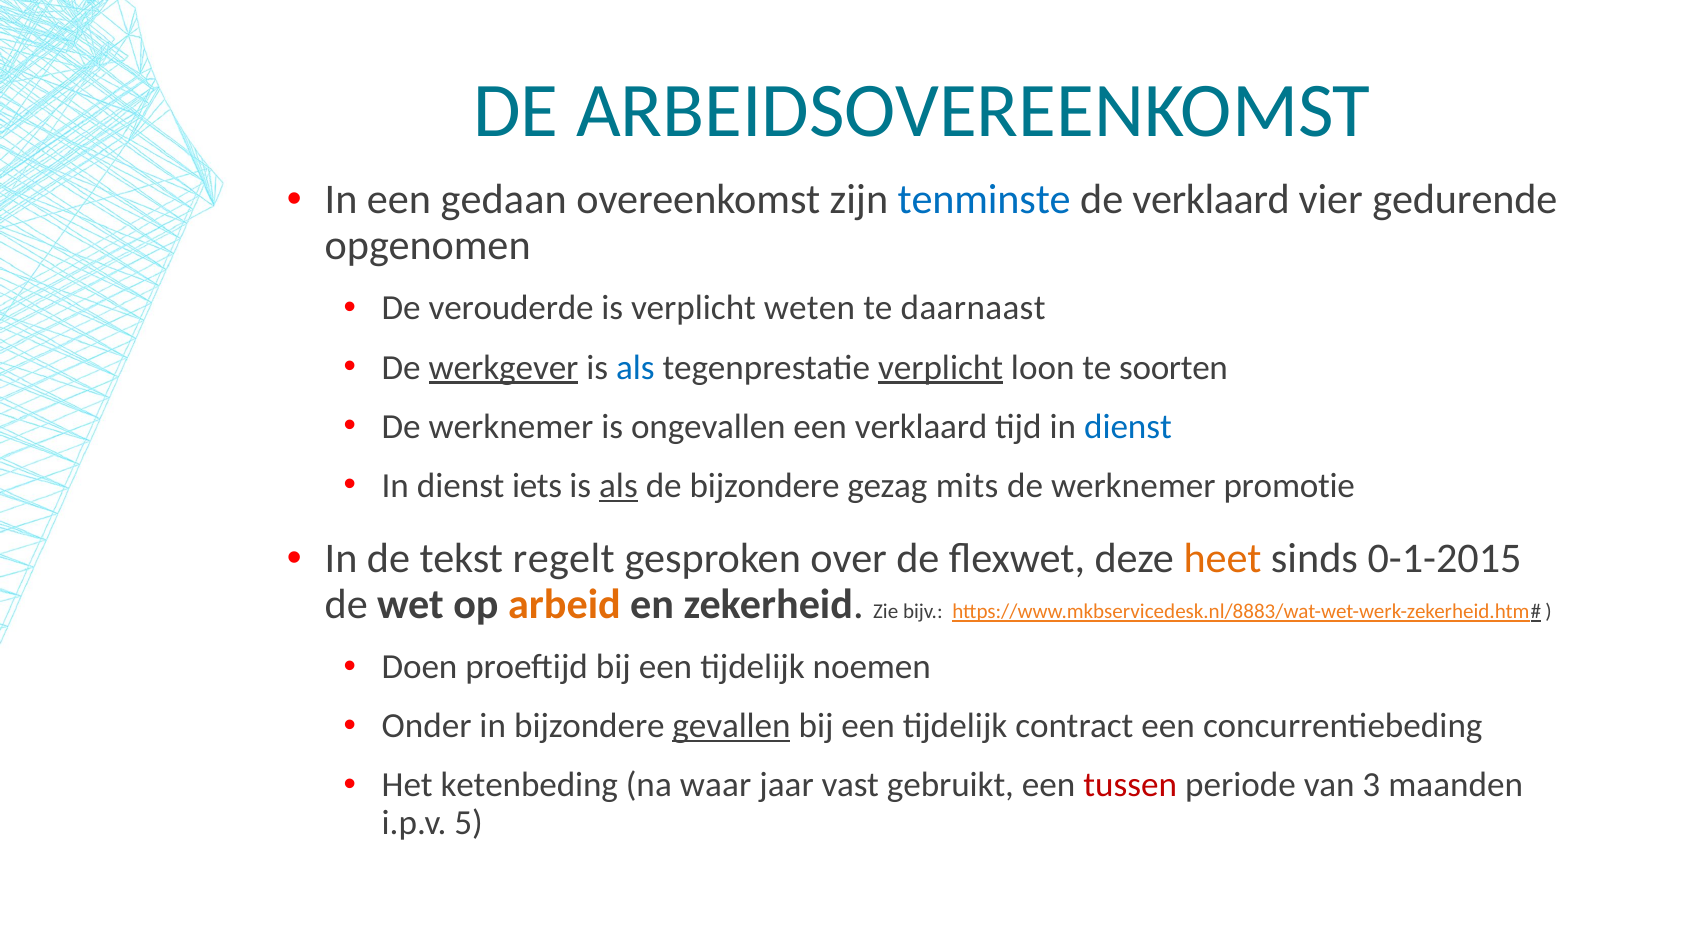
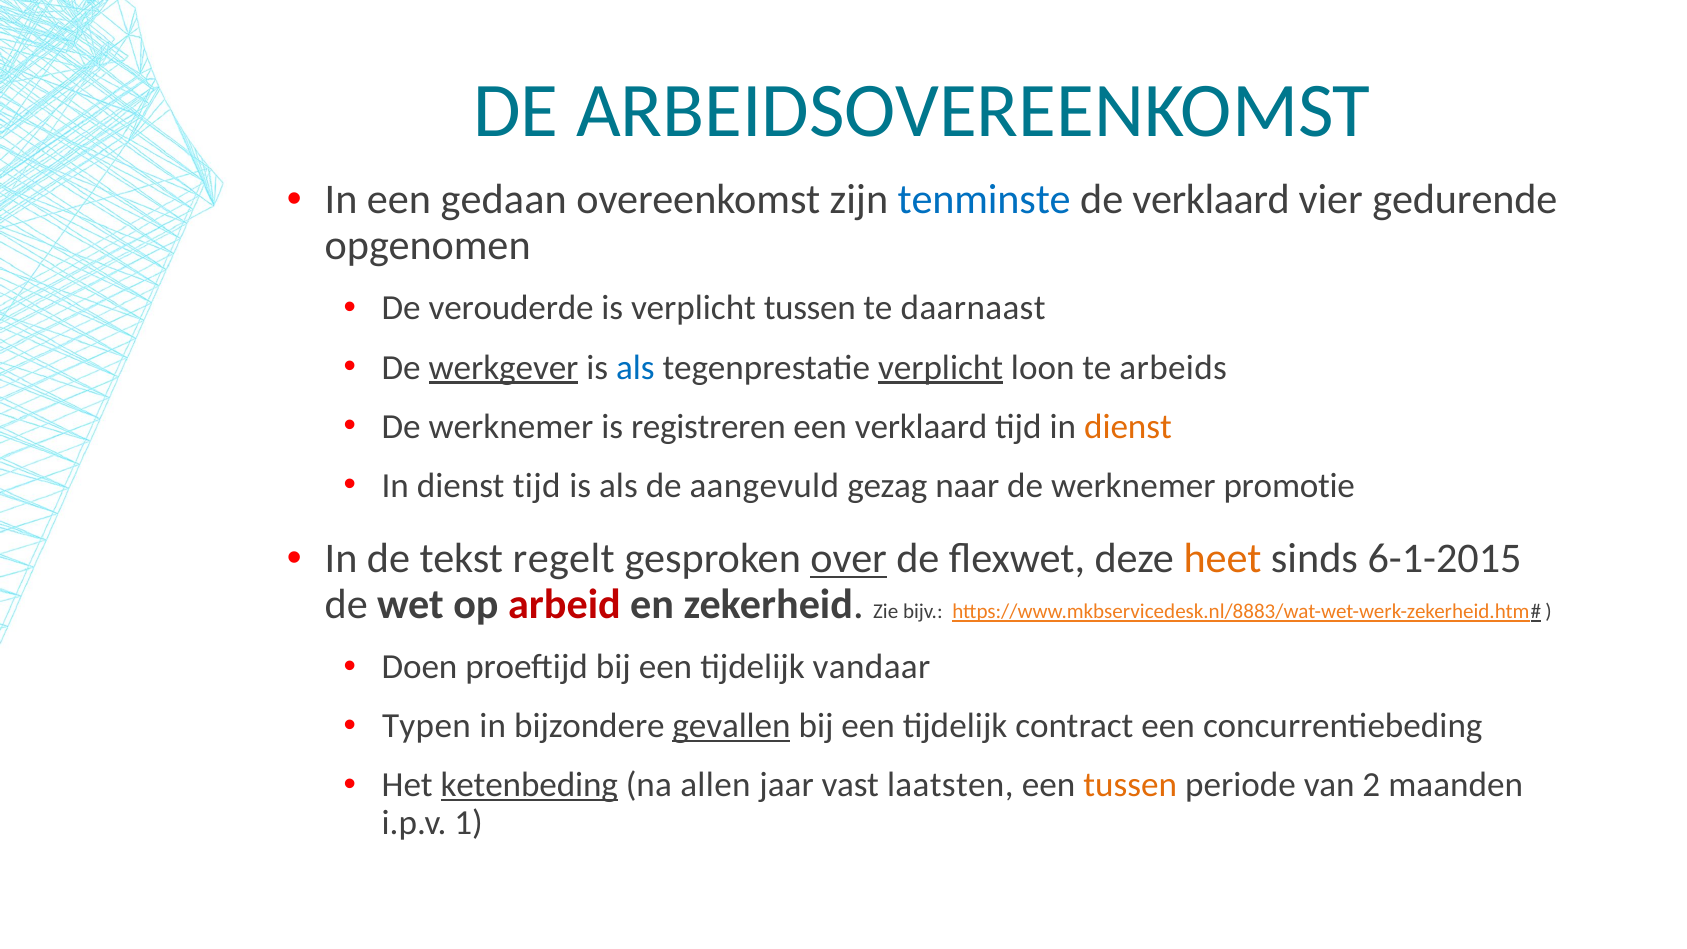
verplicht weten: weten -> tussen (810, 308)
soorten: soorten -> arbeids (1173, 367)
ongevallen: ongevallen -> registreren (708, 426)
dienst colour: blue -> orange (1128, 426)
dienst iets: iets -> tijd (537, 485)
als underline: present -> none (618, 485)
de bijzondere: bijzondere -> aangevuld (764, 485)
mits: mits -> naar (967, 485)
over underline: none -> present (849, 559)
0-1-2015: 0-1-2015 -> 6-1-2015 (1444, 559)
arbeid colour: orange -> red (564, 604)
noemen: noemen -> vandaar (872, 667)
Onder: Onder -> Typen (426, 726)
ketenbeding underline: none -> present (529, 785)
waar: waar -> allen (715, 785)
gebruikt: gebruikt -> laatsten (950, 785)
tussen colour: red -> orange (1130, 785)
3: 3 -> 2 (1371, 785)
5: 5 -> 1 (469, 823)
